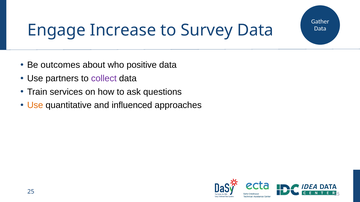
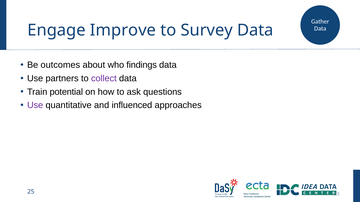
Increase: Increase -> Improve (123, 30)
positive: positive -> findings (142, 65)
services: services -> potential (66, 92)
Use colour: orange -> purple (35, 106)
